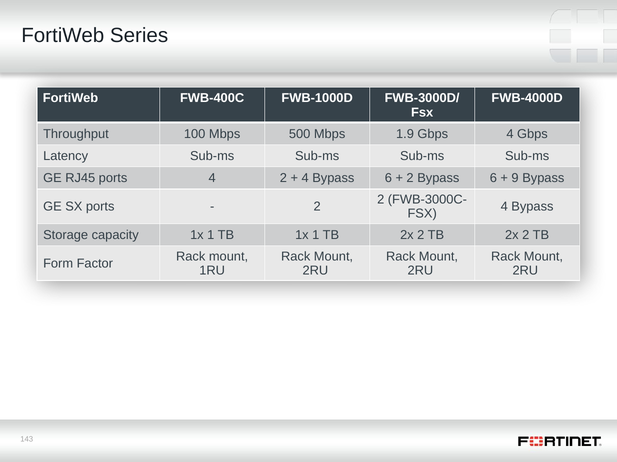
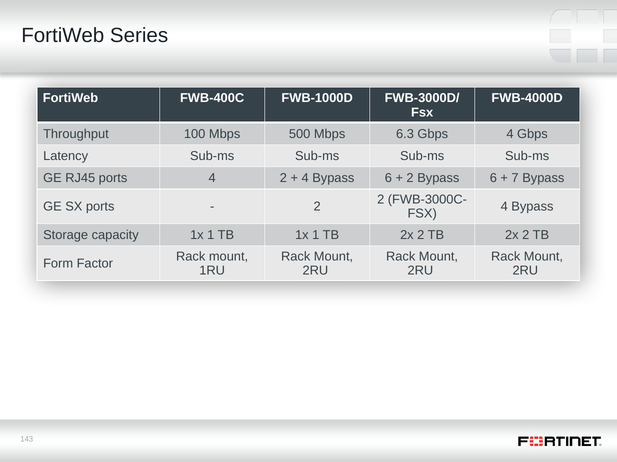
1.9: 1.9 -> 6.3 (405, 134)
9: 9 -> 7 (515, 178)
